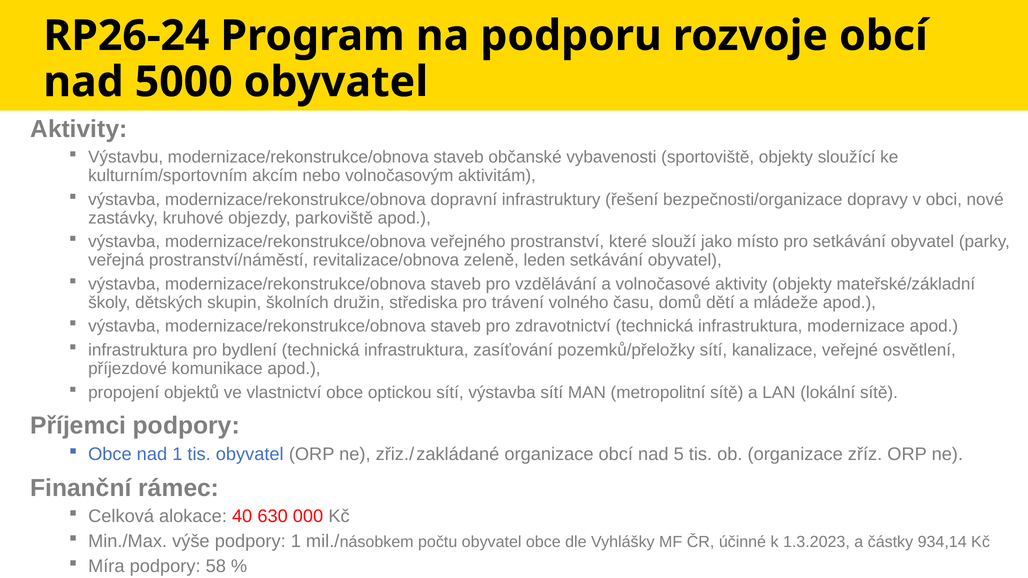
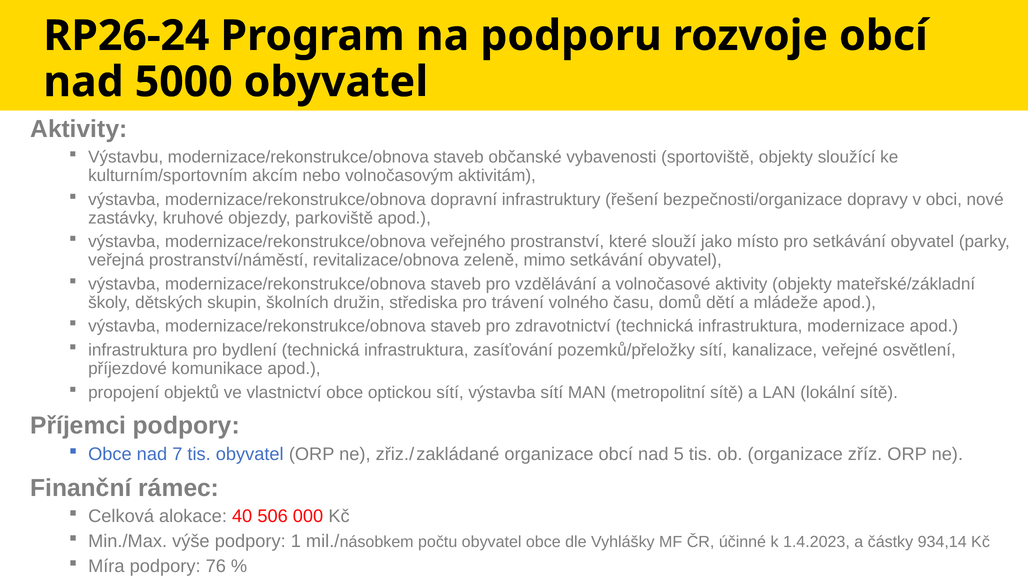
leden: leden -> mimo (544, 260)
nad 1: 1 -> 7 (177, 454)
630: 630 -> 506 (273, 517)
1.3.2023: 1.3.2023 -> 1.4.2023 (816, 542)
58: 58 -> 76 (216, 567)
